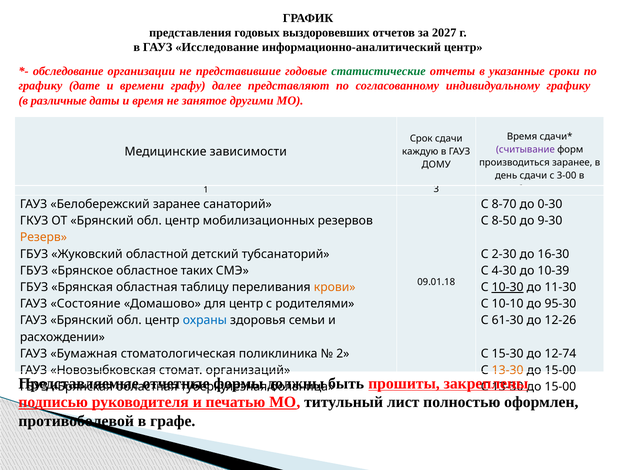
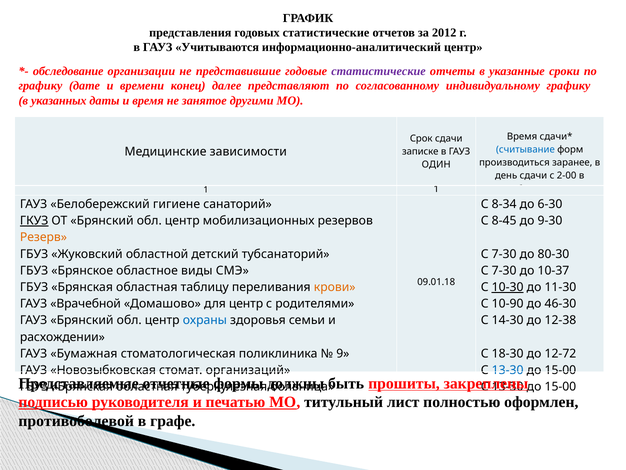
годовых выздоровевших: выздоровевших -> статистические (326, 33)
2027: 2027 -> 2012 (444, 33)
Исследование: Исследование -> Учитываются (217, 47)
статистические colour: green -> purple (379, 71)
графу: графу -> конец (188, 86)
различные: различные -> указанных (59, 100)
считывание colour: purple -> blue (525, 150)
каждую: каждую -> записке (420, 151)
ДОМУ: ДОМУ -> ОДИН (436, 164)
3-00: 3-00 -> 2-00 (567, 176)
3: 3 -> 1 (436, 189)
Белобережский заранее: заранее -> гигиене (177, 204)
8-70: 8-70 -> 8-34 (504, 204)
0-30: 0-30 -> 6-30 (550, 204)
ГКУЗ underline: none -> present (34, 221)
8-50: 8-50 -> 8-45 (504, 221)
2-30: 2-30 -> 7-30 (504, 254)
16-30: 16-30 -> 80-30 (553, 254)
таких: таких -> виды (197, 270)
4-30: 4-30 -> 7-30 (504, 270)
10-39: 10-39 -> 10-37 (553, 270)
Состояние: Состояние -> Врачебной (86, 303)
10-10: 10-10 -> 10-90 (508, 303)
95-30: 95-30 -> 46-30 (560, 303)
61-30: 61-30 -> 14-30 (508, 320)
12-26: 12-26 -> 12-38 (560, 320)
2: 2 -> 9 (343, 353)
15-30: 15-30 -> 18-30 (508, 353)
12-74: 12-74 -> 12-72 (560, 353)
13-30 colour: orange -> blue (508, 370)
